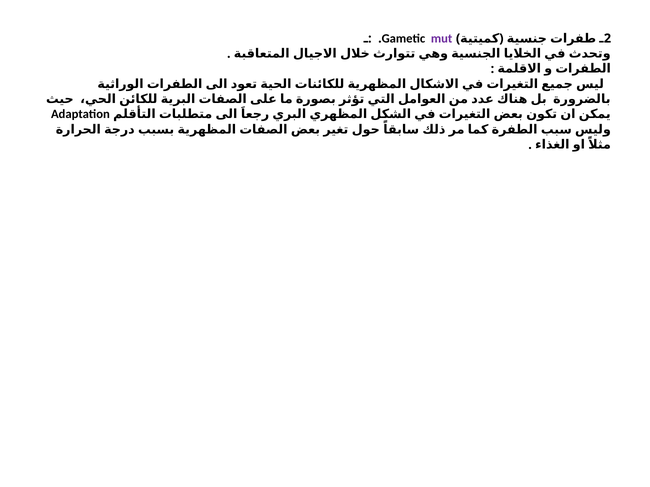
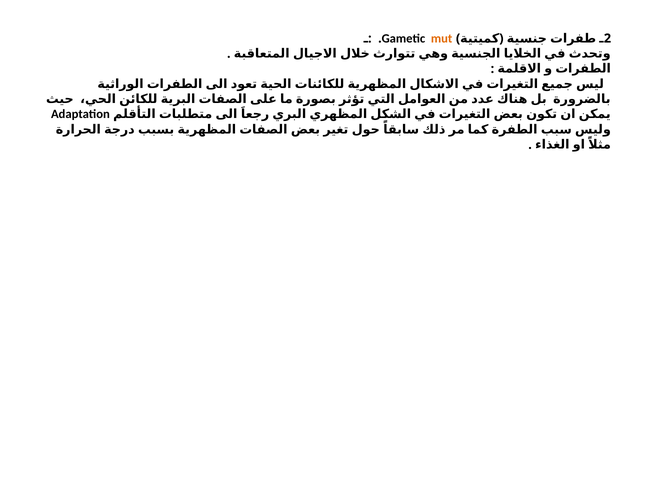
mut colour: purple -> orange (442, 38)
